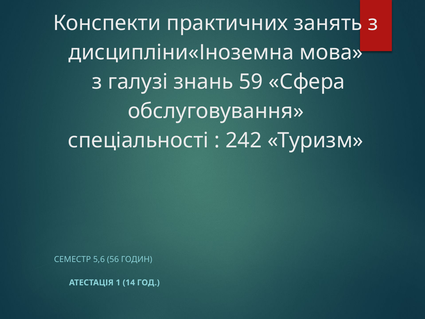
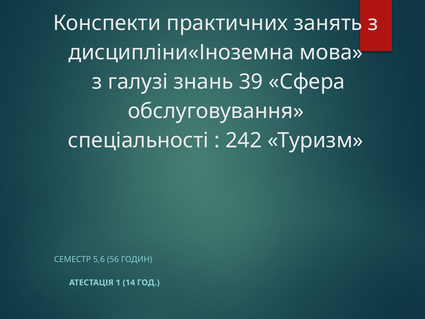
59: 59 -> 39 (251, 82)
